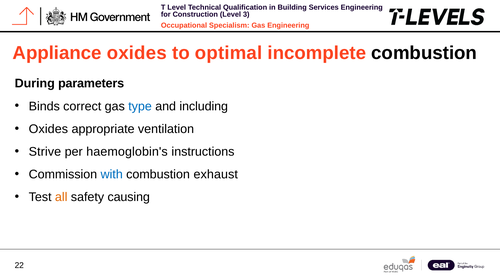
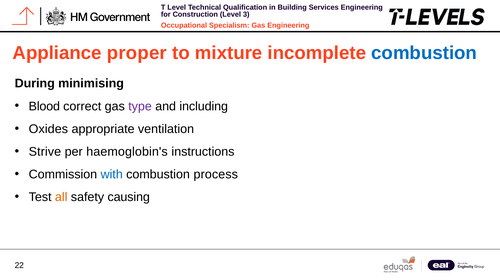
Appliance oxides: oxides -> proper (137, 53)
optimal: optimal -> mixture (229, 53)
combustion colour: black -> blue (424, 53)
parameters: parameters -> minimising (91, 83)
Binds: Binds -> Blood (44, 106)
type colour: blue -> purple (140, 106)
exhaust: exhaust -> process (216, 174)
